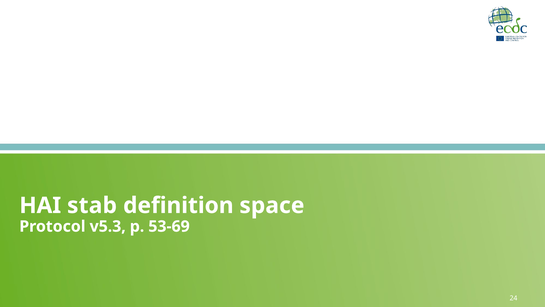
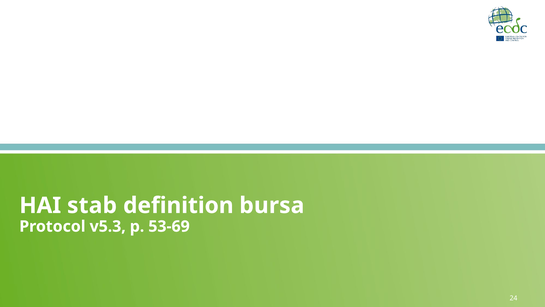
space: space -> bursa (272, 205)
